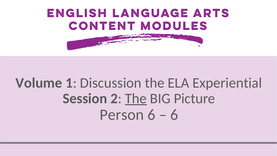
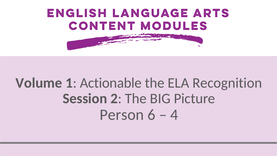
Discussion: Discussion -> Actionable (111, 83)
Experiential: Experiential -> Recognition (227, 83)
The underline: present -> none (136, 98)
6: 6 -> 4 (174, 115)
